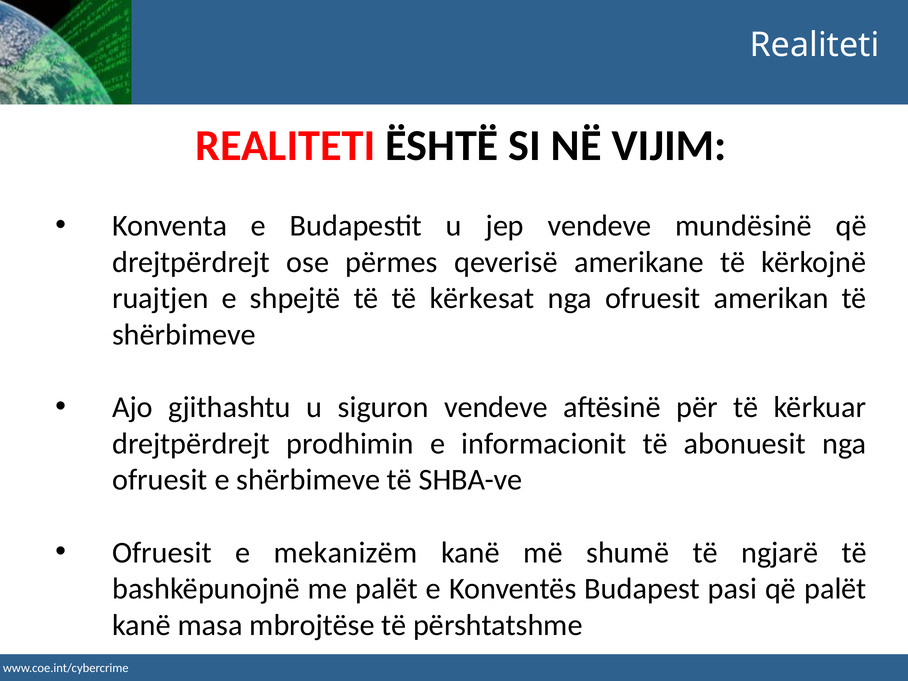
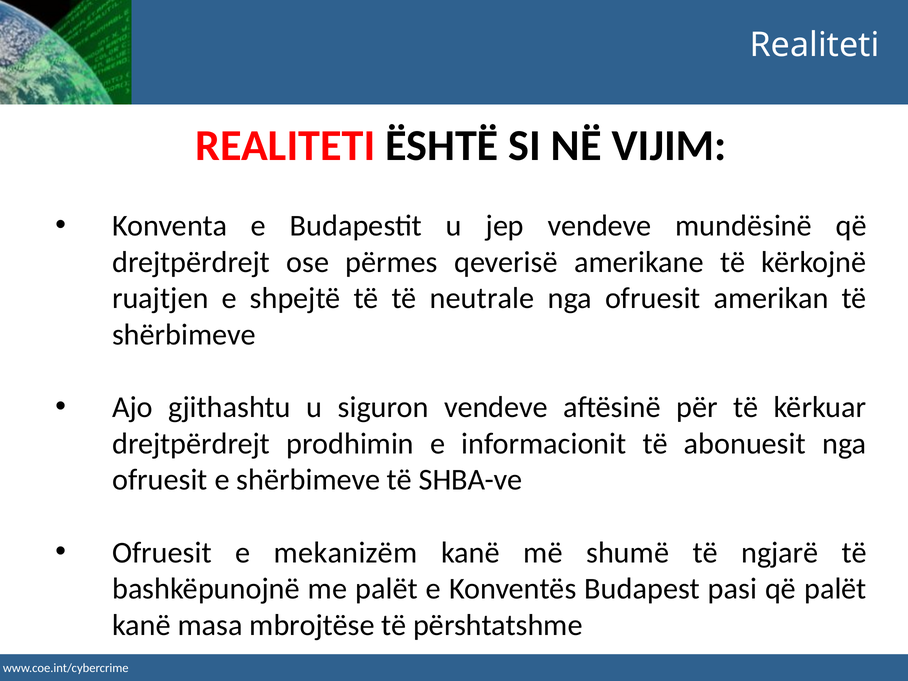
kërkesat: kërkesat -> neutrale (482, 298)
